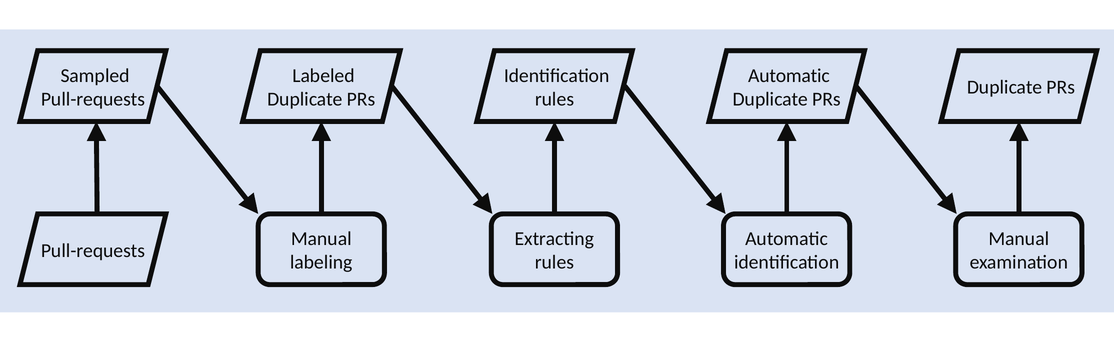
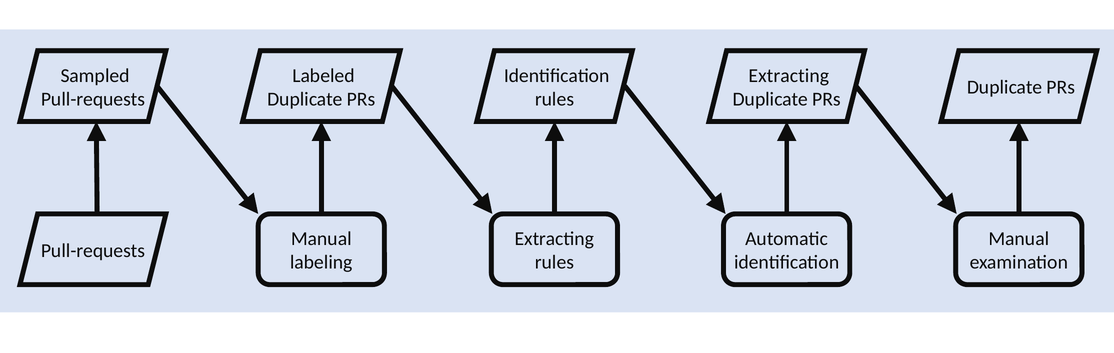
Automatic: Automatic -> Extracting (789, 76)
